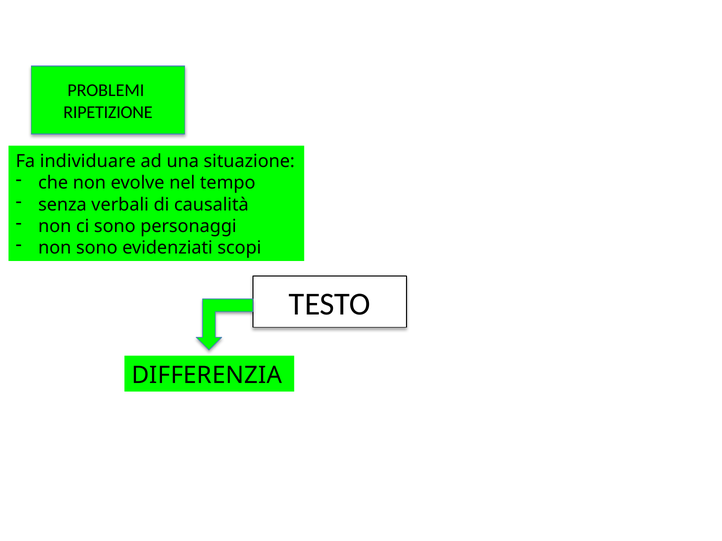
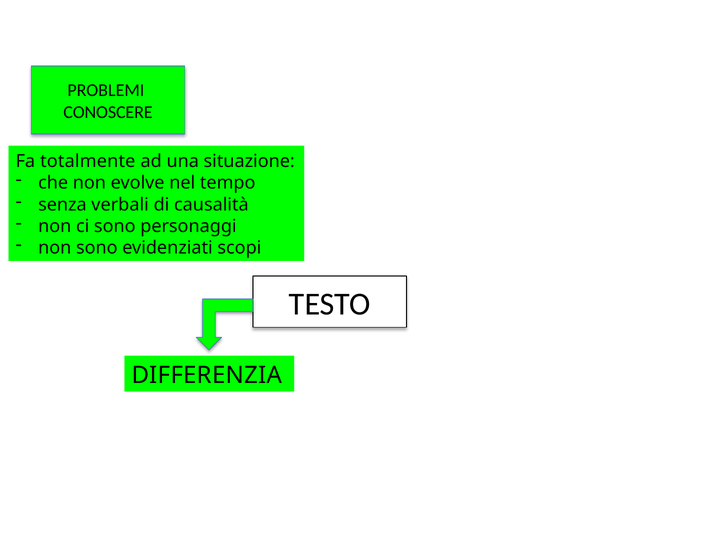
RIPETIZIONE: RIPETIZIONE -> CONOSCERE (108, 112)
individuare: individuare -> totalmente (88, 161)
